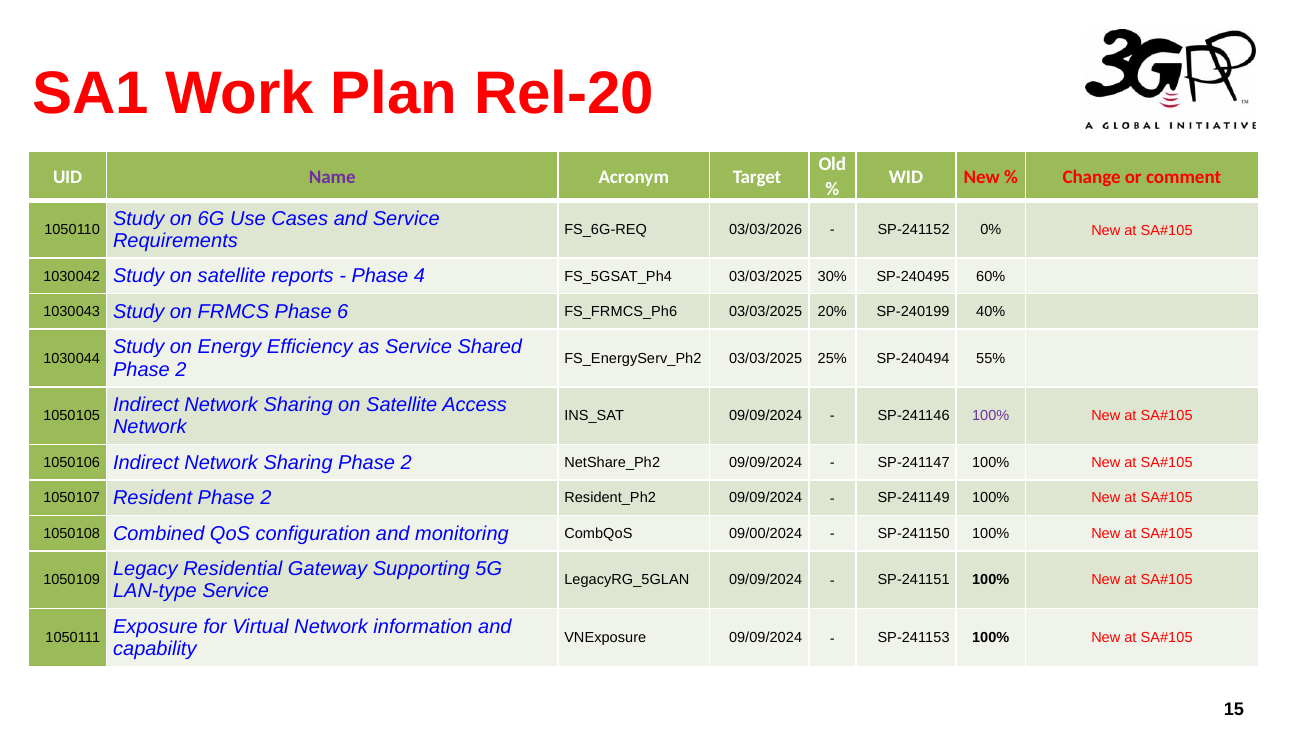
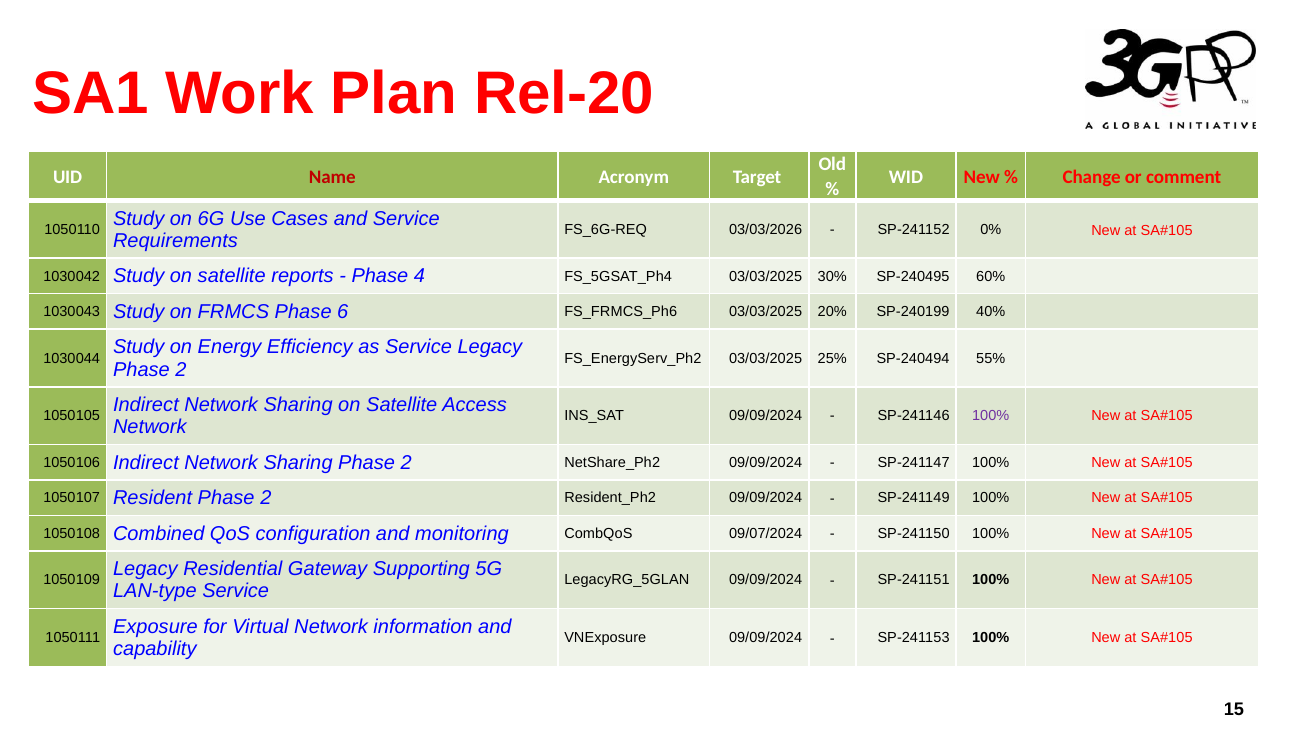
Name colour: purple -> red (332, 177)
Service Shared: Shared -> Legacy (490, 347)
09/00/2024: 09/00/2024 -> 09/07/2024 (766, 533)
